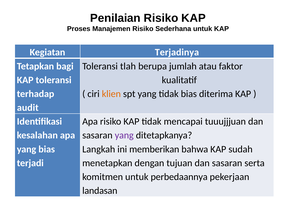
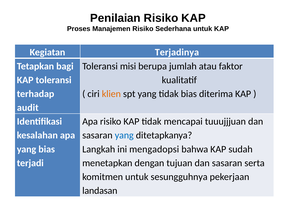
tlah: tlah -> misi (128, 66)
yang colour: purple -> blue (124, 135)
memberikan: memberikan -> mengadopsi (154, 149)
perbedaannya: perbedaannya -> sesungguhnya (179, 177)
